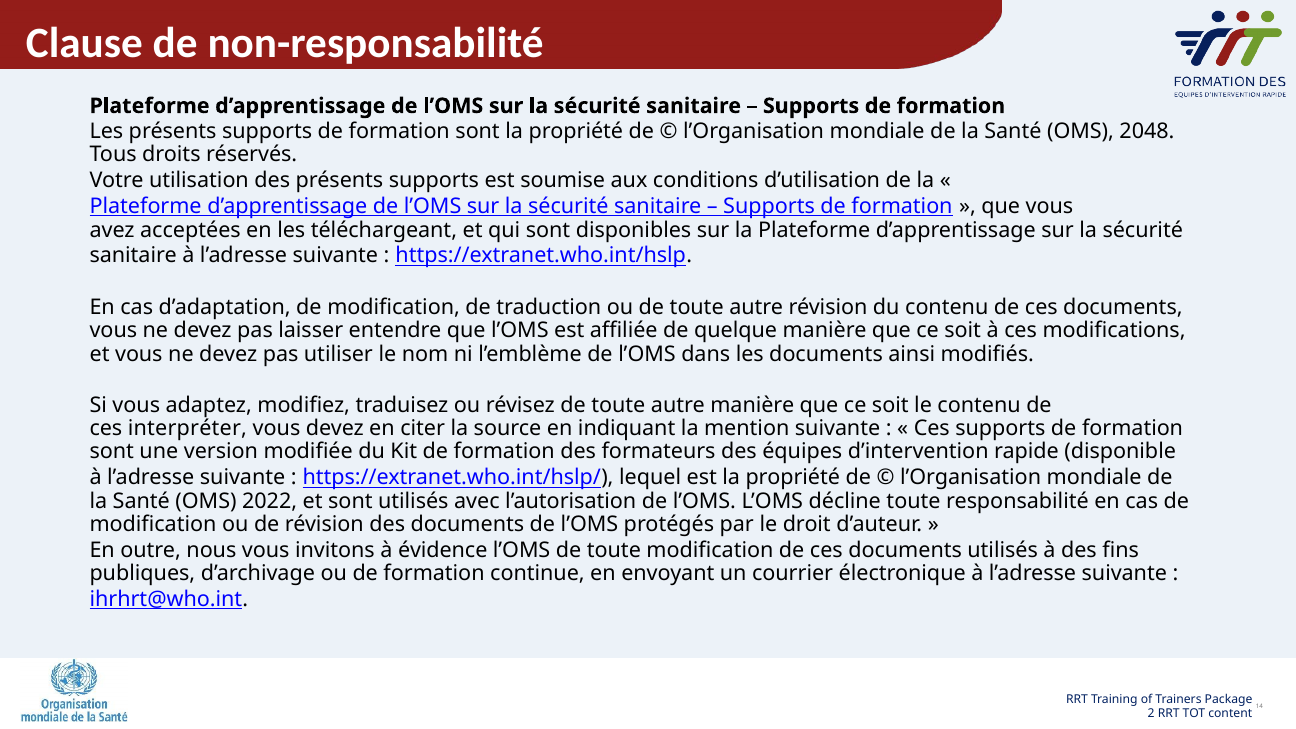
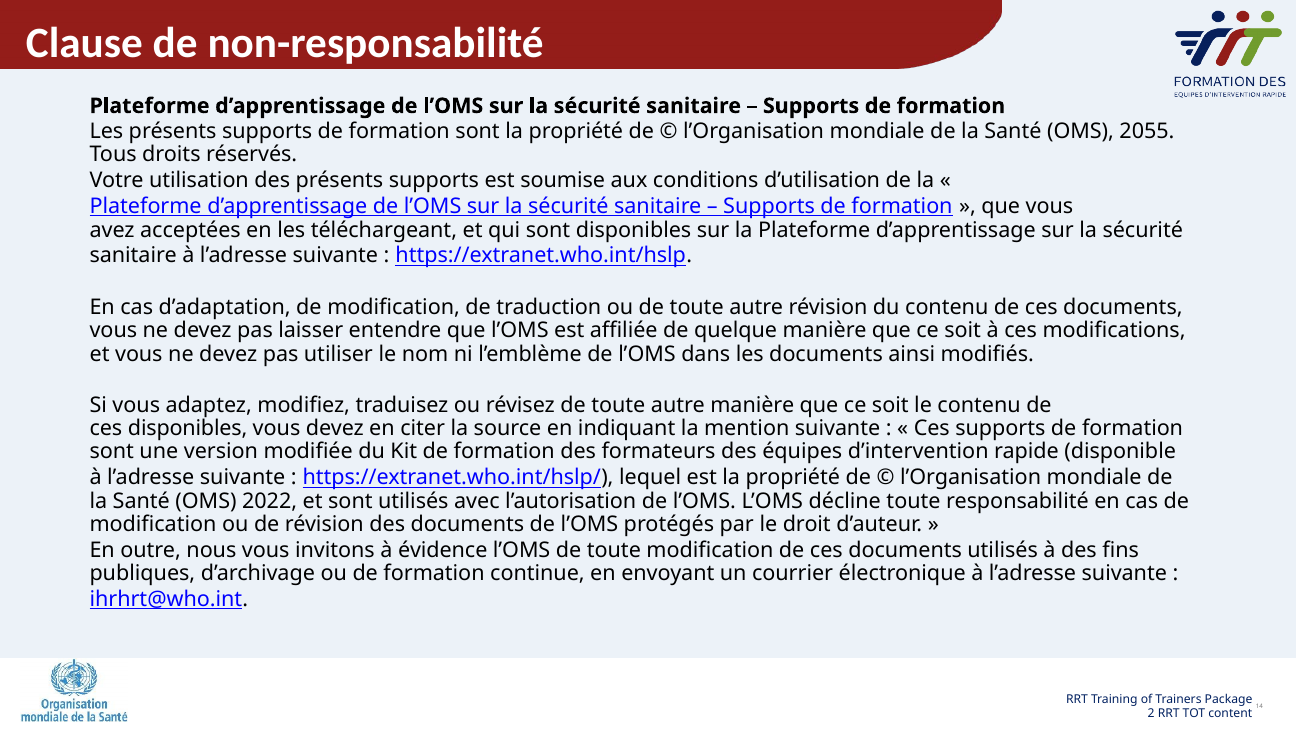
2048: 2048 -> 2055 (1147, 131)
ces interpréter: interpréter -> disponibles (188, 428)
